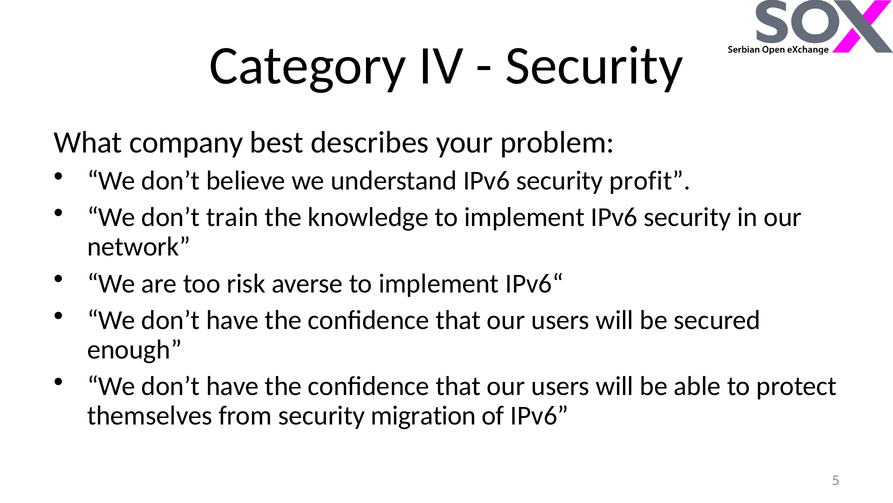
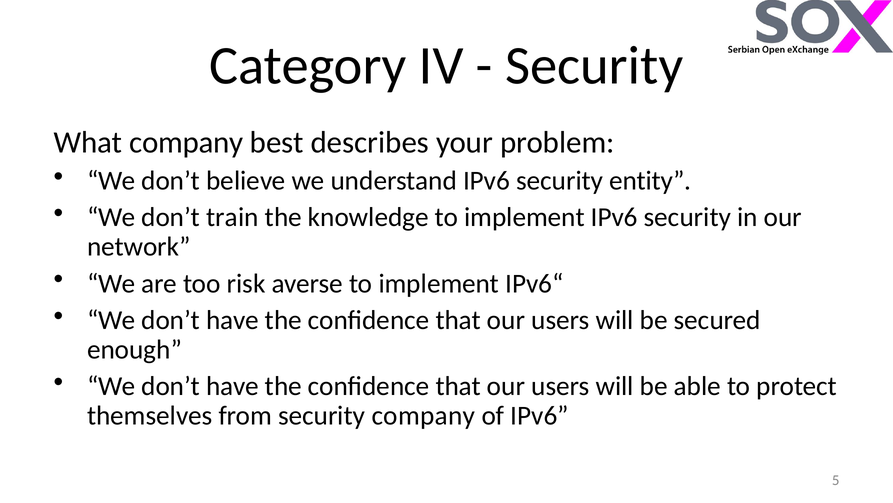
profit: profit -> entity (650, 181)
security migration: migration -> company (423, 415)
